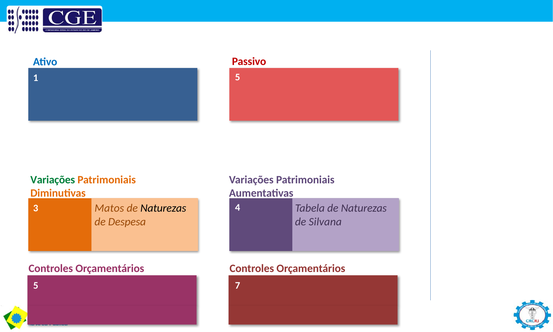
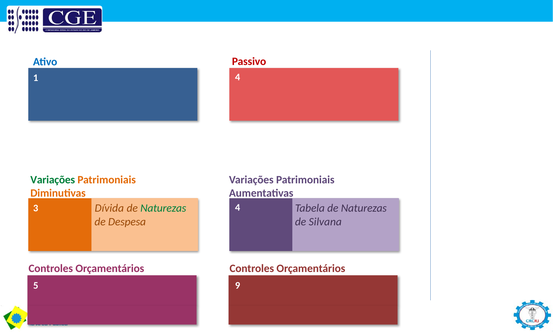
1 5: 5 -> 4 (238, 77)
Matos: Matos -> Dívida (109, 208)
Naturezas colour: black -> green (163, 208)
7: 7 -> 9 (238, 285)
